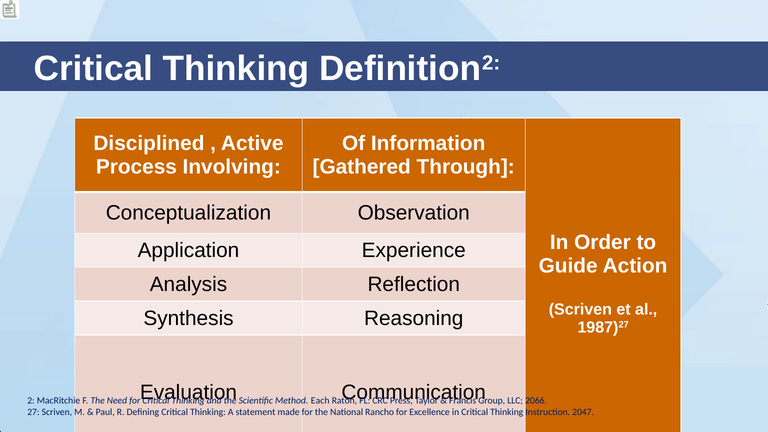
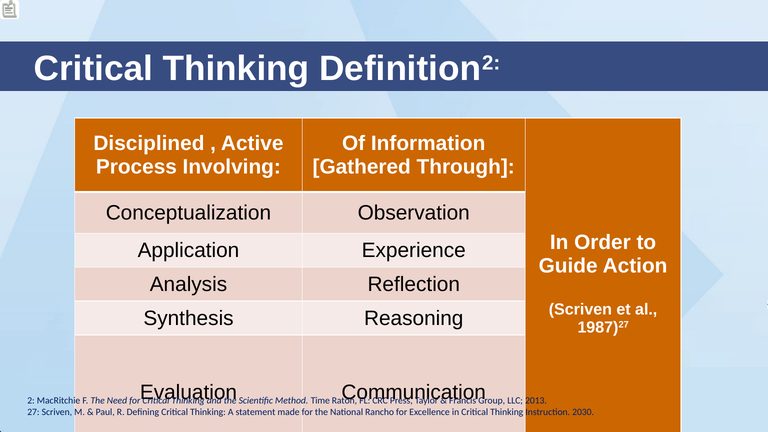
Each: Each -> Time (320, 401)
2066: 2066 -> 2013 (536, 401)
2047: 2047 -> 2030 (583, 412)
